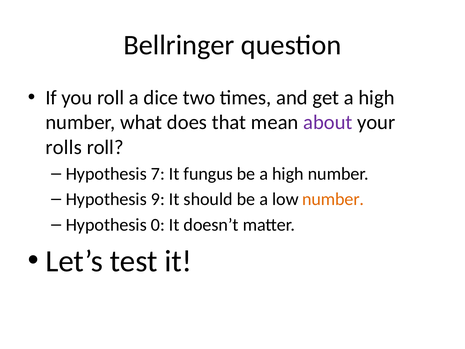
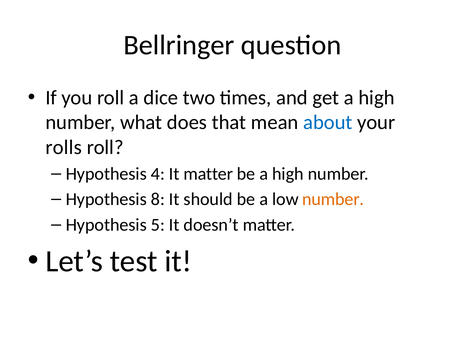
about colour: purple -> blue (328, 122)
7: 7 -> 4 (158, 174)
It fungus: fungus -> matter (208, 174)
9: 9 -> 8 (158, 199)
0: 0 -> 5 (158, 225)
